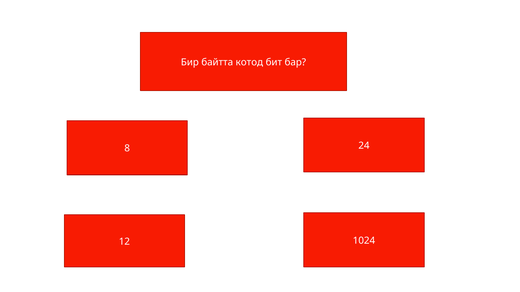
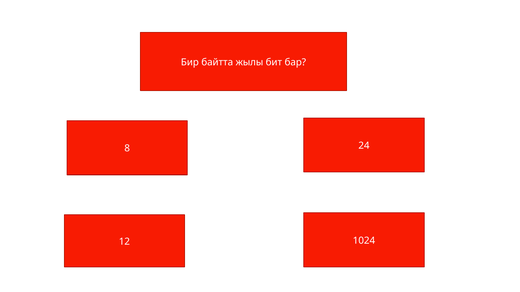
котод: котод -> жылы (249, 62)
